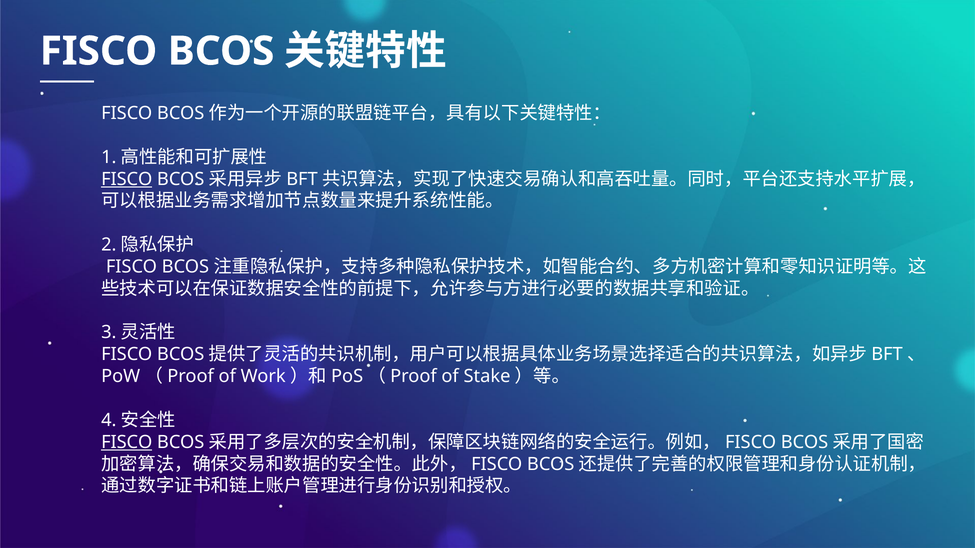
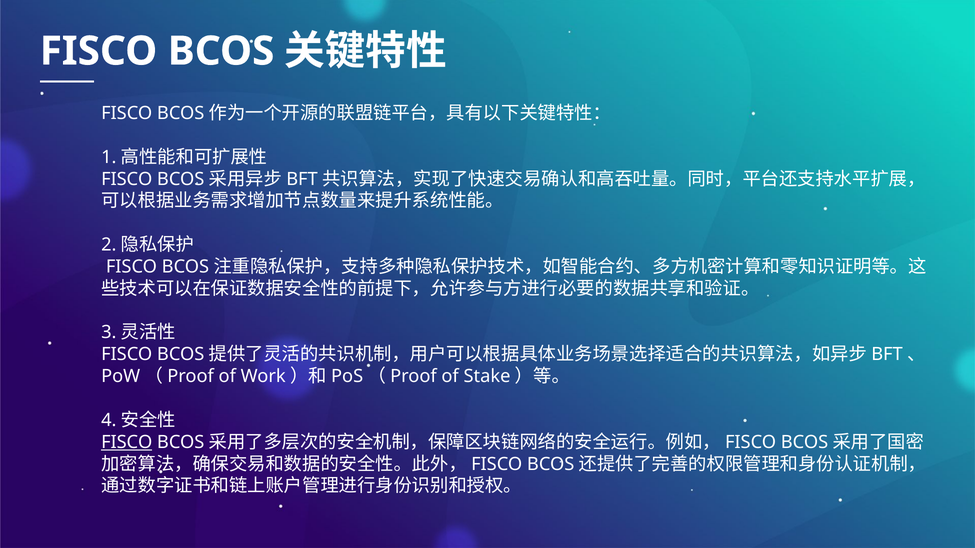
FISCO underline: present -> none (127, 179)
